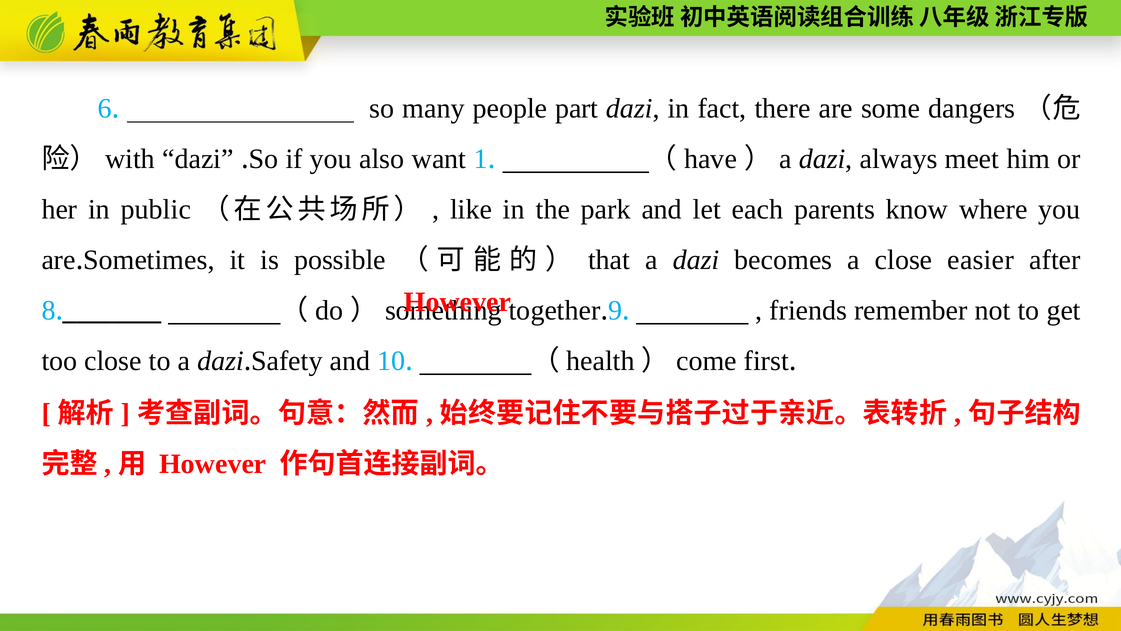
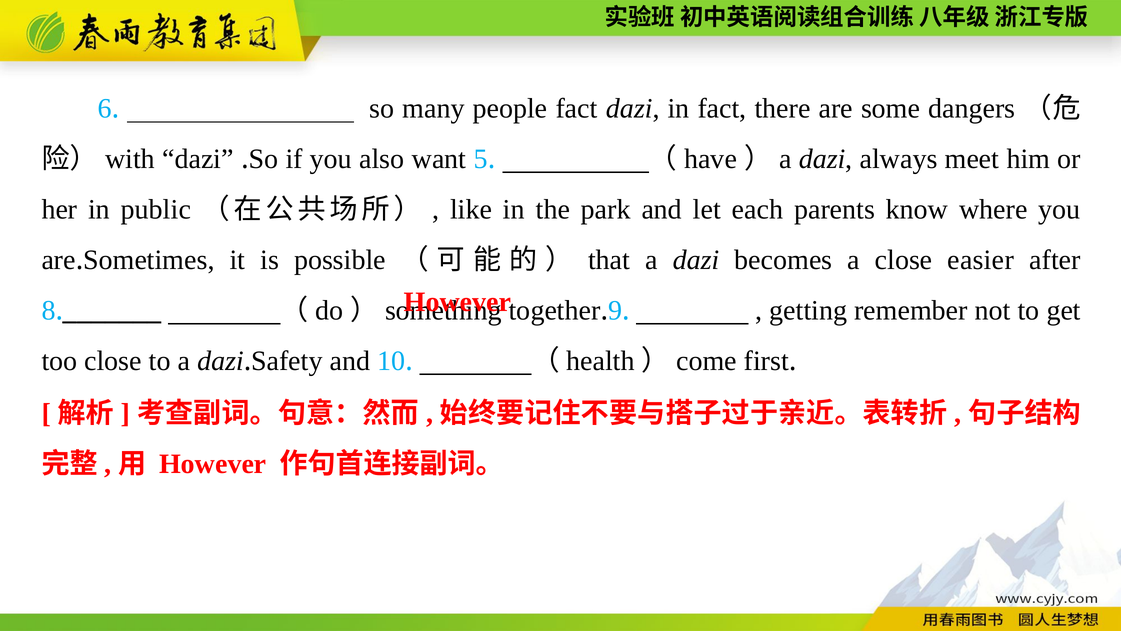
people part: part -> fact (576, 108)
1: 1 -> 5 (481, 159)
friends: friends -> getting (808, 310)
